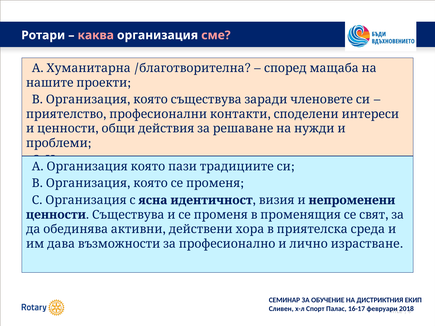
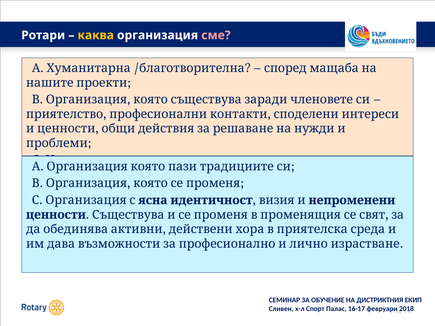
каква colour: pink -> yellow (96, 35)
